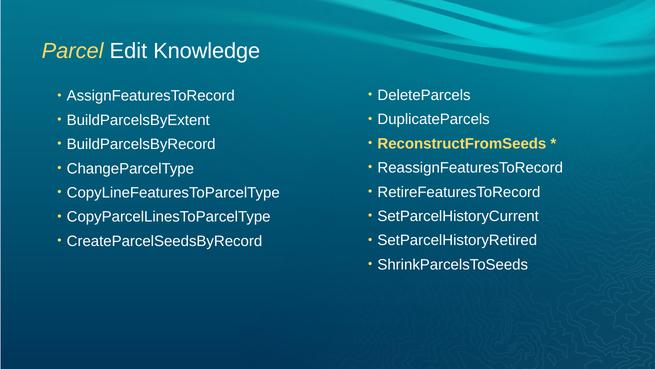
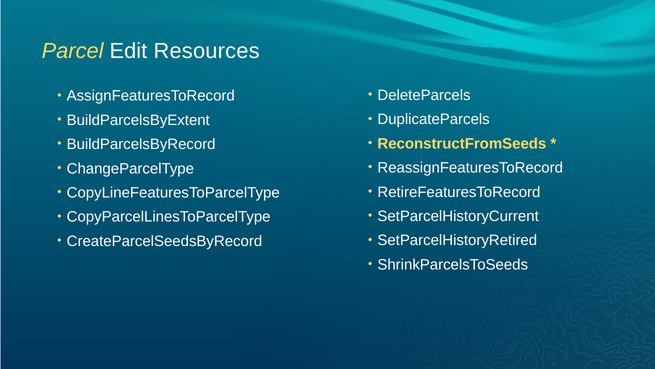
Knowledge: Knowledge -> Resources (207, 51)
